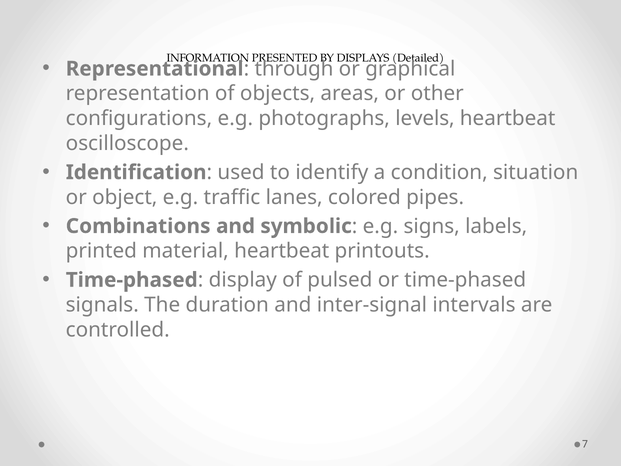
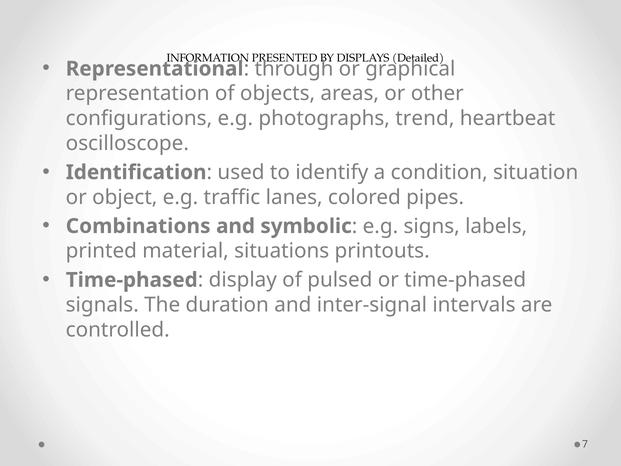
levels: levels -> trend (425, 118)
material heartbeat: heartbeat -> situations (282, 251)
